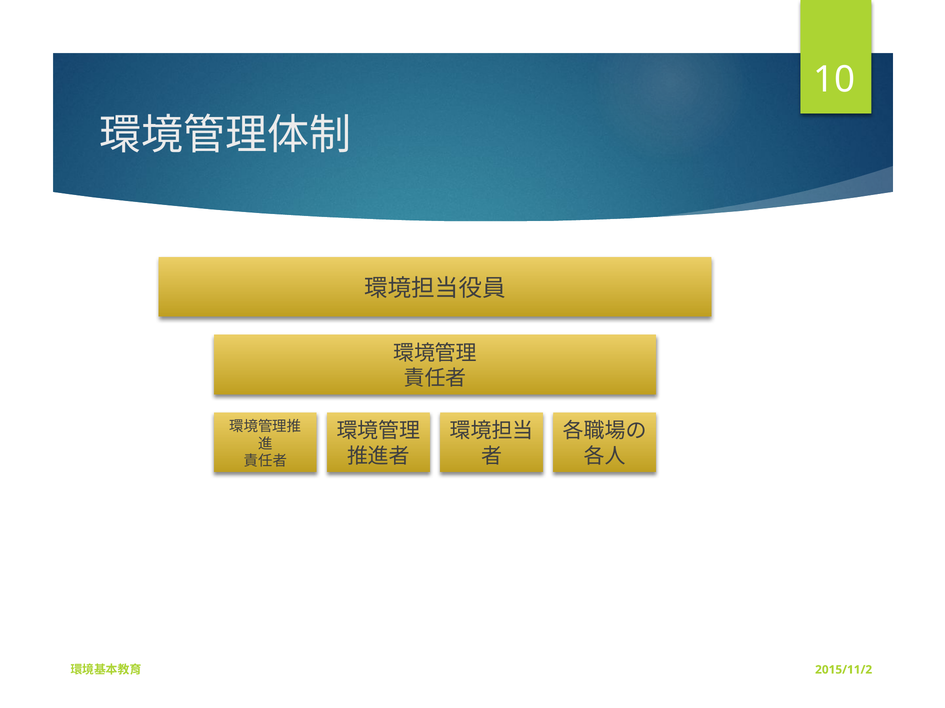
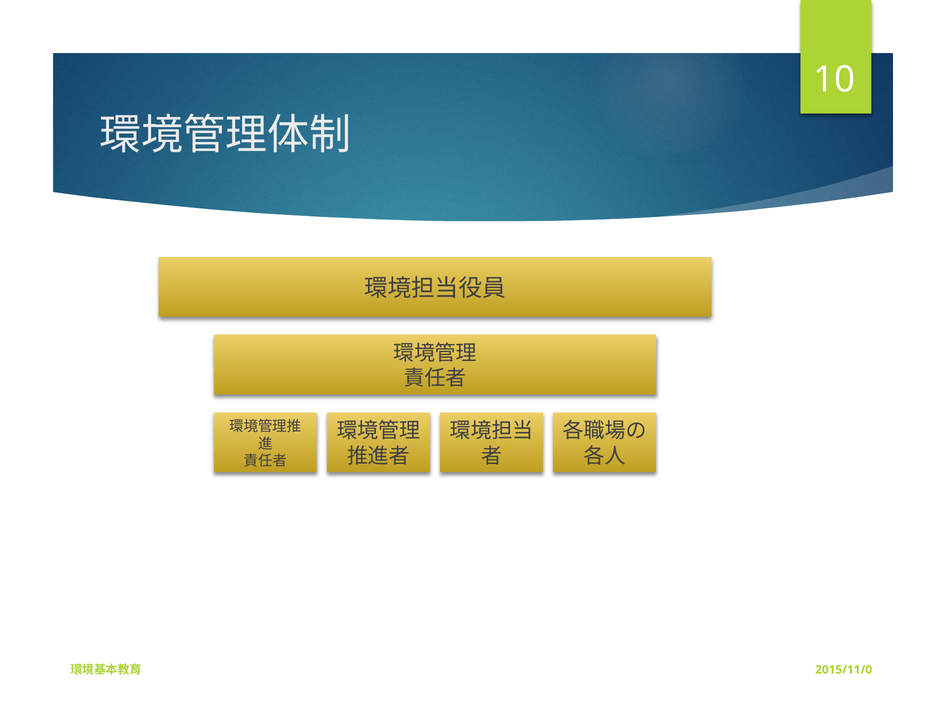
2015/11/2: 2015/11/2 -> 2015/11/0 (844, 670)
